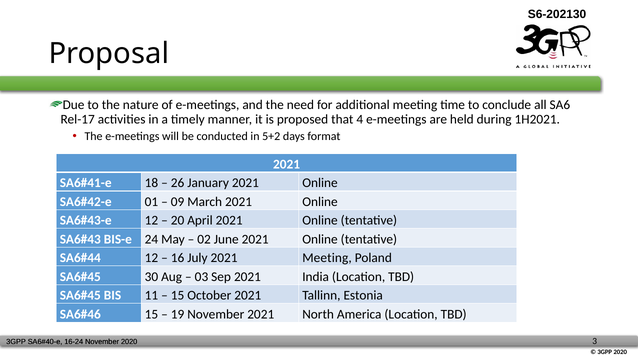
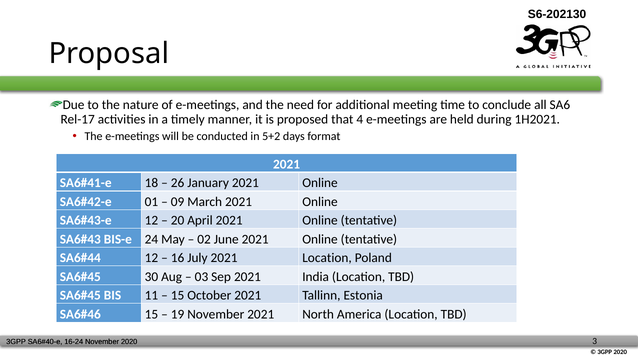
2021 Meeting: Meeting -> Location (327, 258)
